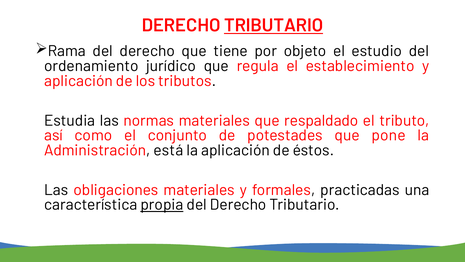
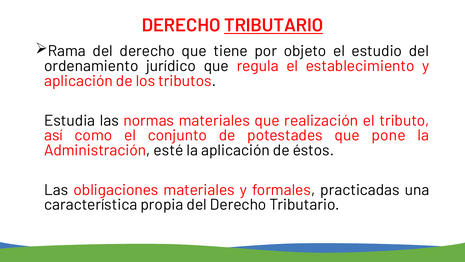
respaldado: respaldado -> realización (321, 120)
está: está -> esté (168, 150)
propia underline: present -> none (162, 205)
